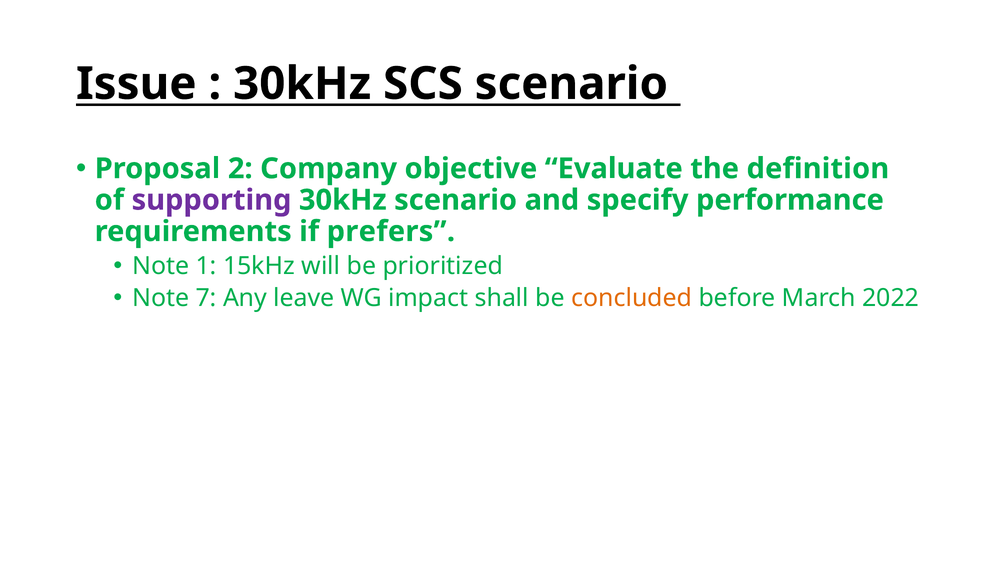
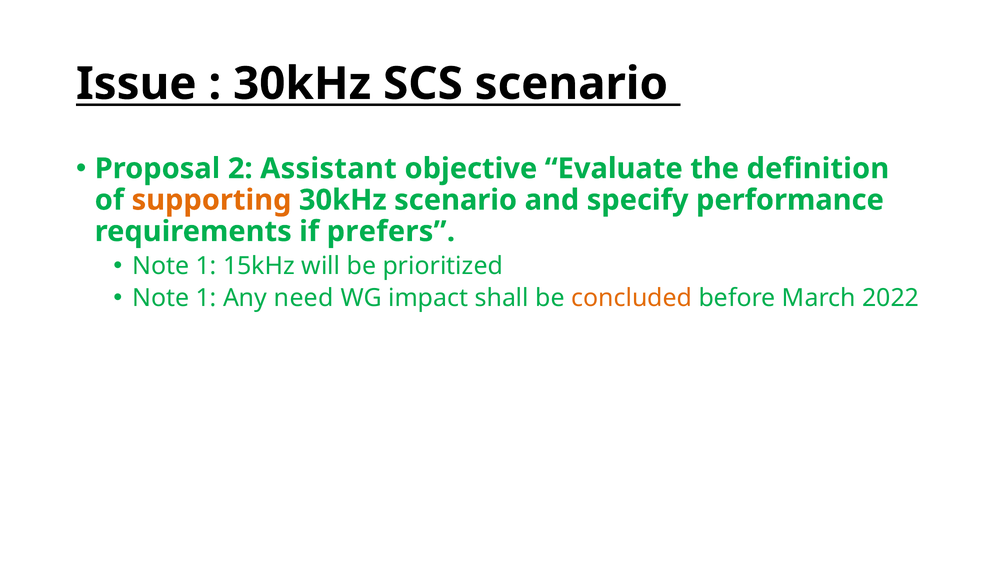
Company: Company -> Assistant (328, 169)
supporting colour: purple -> orange (212, 200)
7: 7 -> 1 (206, 298)
leave: leave -> need (304, 298)
